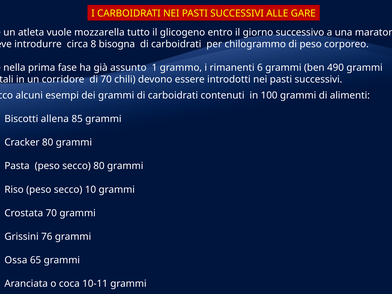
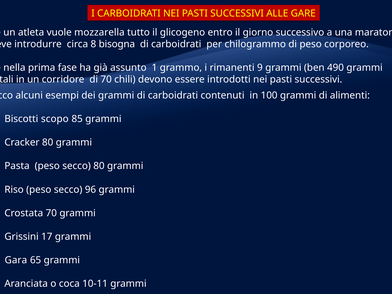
6: 6 -> 9 (260, 68)
allena: allena -> scopo (55, 119)
10: 10 -> 96 (90, 190)
76: 76 -> 17 (47, 237)
Ossa: Ossa -> Gara (16, 260)
